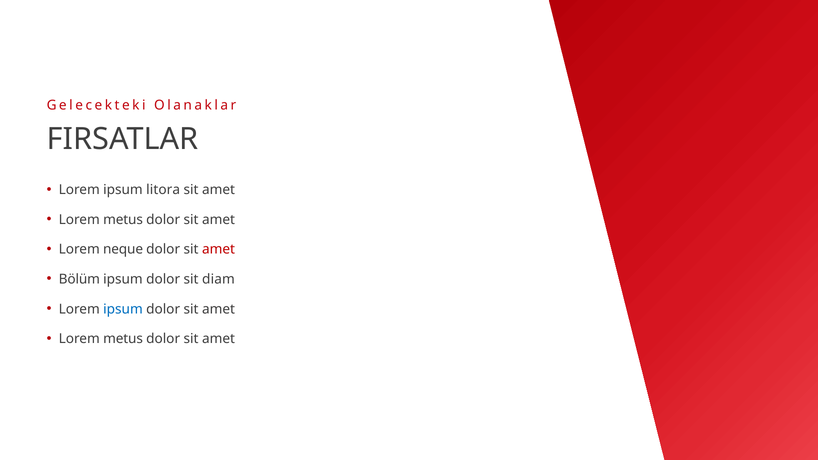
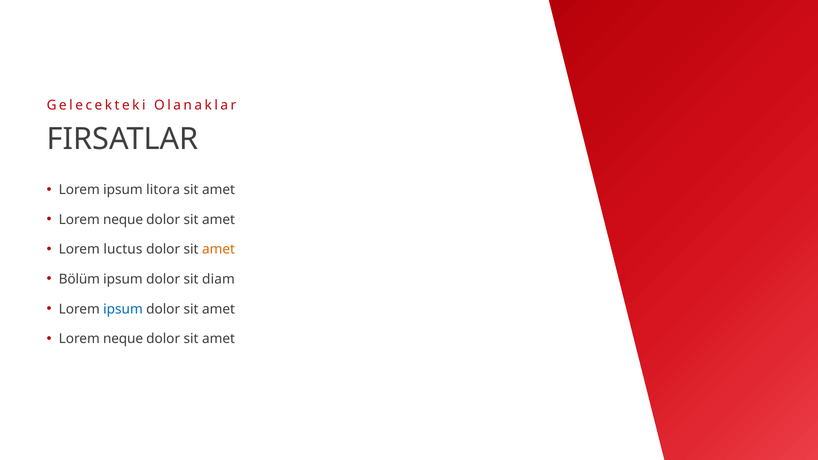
metus: metus -> neque (123, 220)
neque: neque -> luctus (123, 250)
amet colour: red -> orange (219, 250)
metus: metus -> neque (123, 339)
